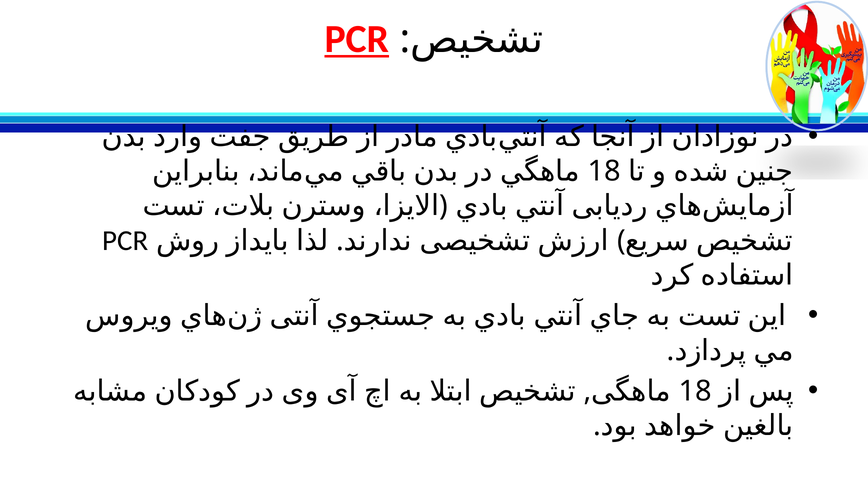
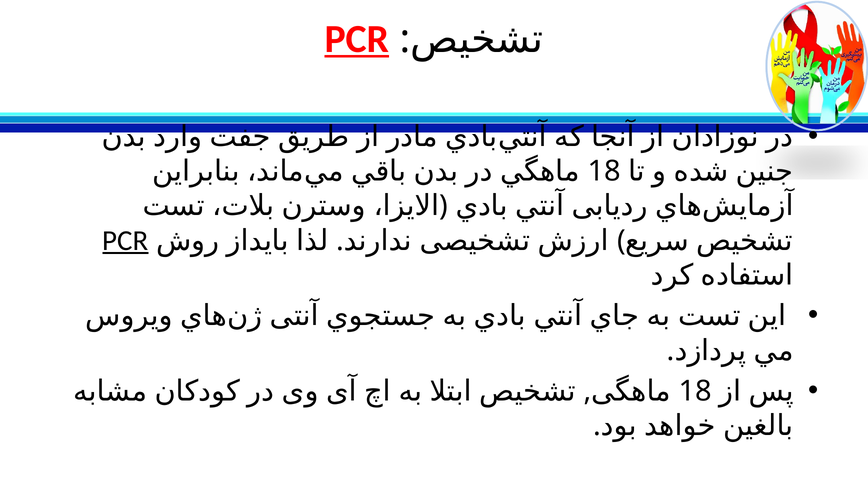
PCR underline: none -> present (125, 241)
